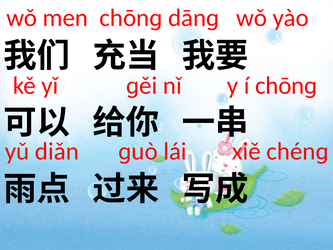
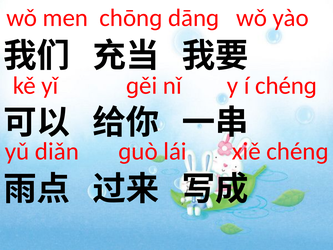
í chōnɡ: chōnɡ -> chénɡ (286, 86)
